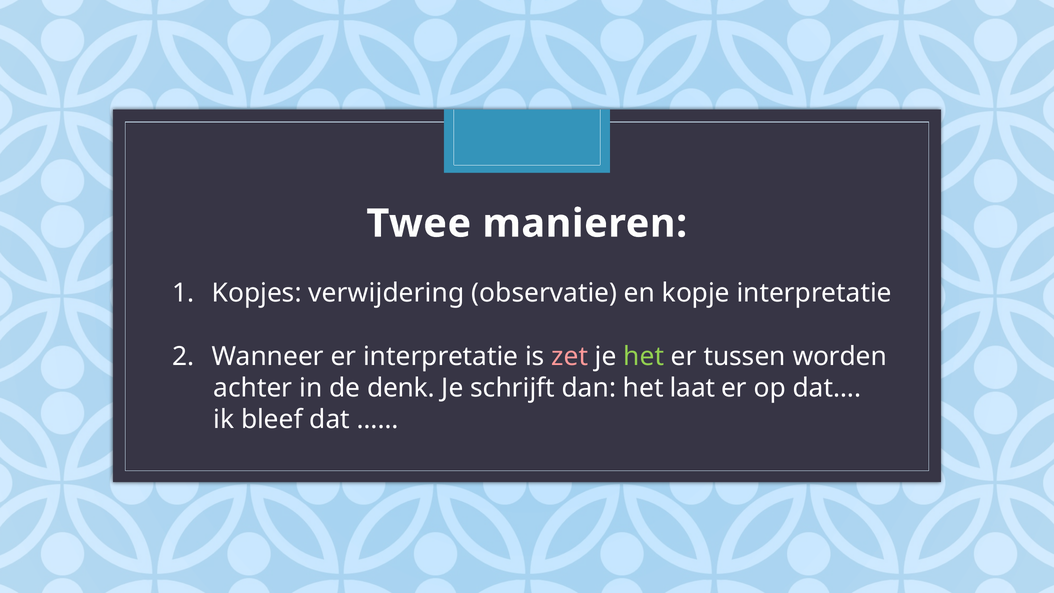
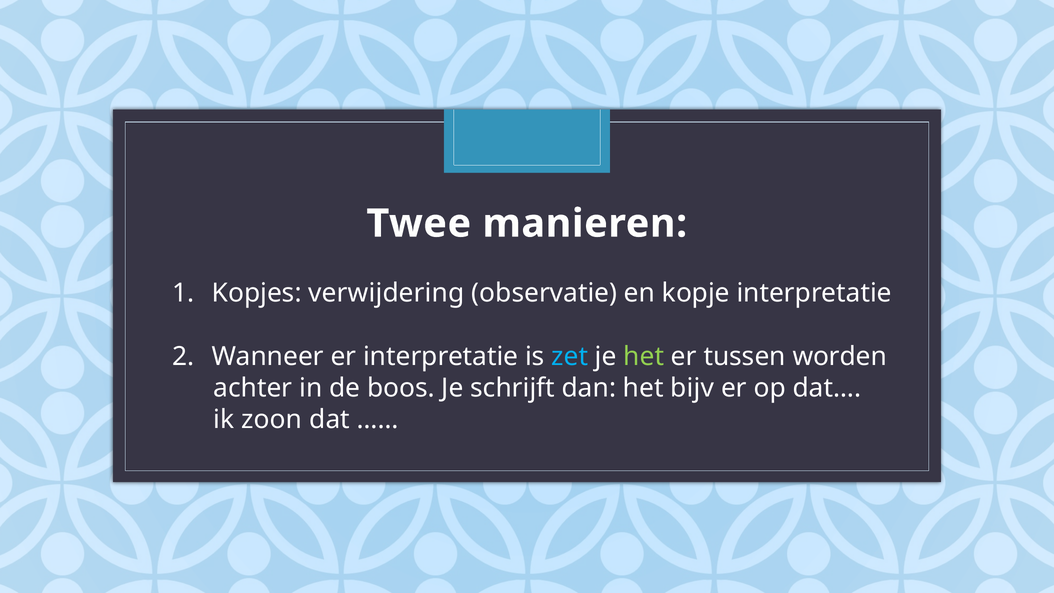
zet colour: pink -> light blue (570, 356)
denk: denk -> boos (401, 388)
laat: laat -> bijv (692, 388)
bleef: bleef -> zoon (272, 420)
